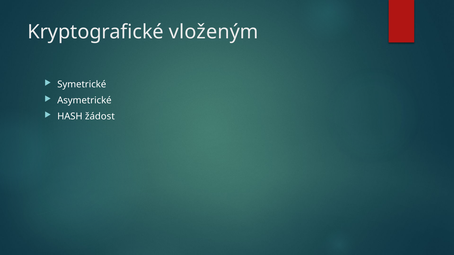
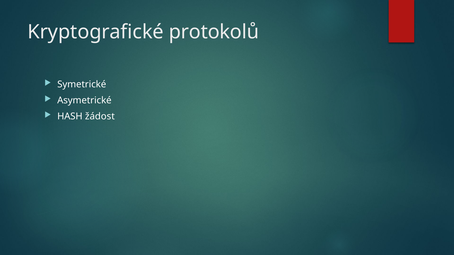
vloženým: vloženým -> protokolů (214, 32)
